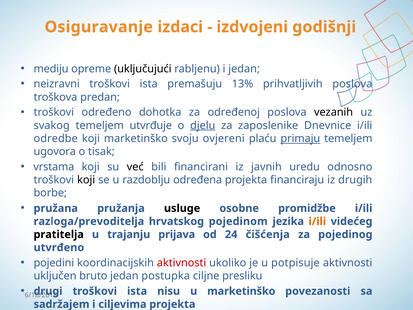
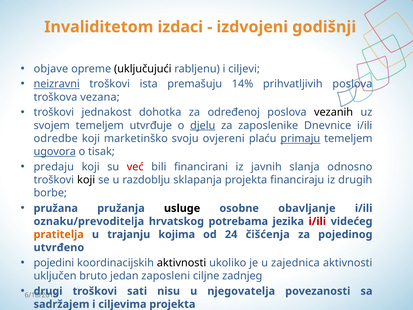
Osiguravanje: Osiguravanje -> Invaliditetom (99, 27)
mediju: mediju -> objave (51, 69)
i jedan: jedan -> ciljevi (244, 69)
neizravni underline: none -> present (57, 84)
13%: 13% -> 14% (243, 84)
predan: predan -> vezana (100, 97)
određeno: određeno -> jednakost (107, 112)
svakog: svakog -> svojem (52, 125)
ugovora underline: none -> present (55, 151)
vrstama: vrstama -> predaju (54, 167)
već colour: black -> red (135, 167)
uredu: uredu -> slanja (304, 167)
određena: određena -> sklapanja (198, 180)
promidžbe: promidžbe -> obavljanje (307, 208)
razloga/prevoditelja: razloga/prevoditelja -> oznaku/prevoditelja (89, 221)
pojedinom: pojedinom -> potrebama (238, 221)
i/ili colour: orange -> red (317, 221)
pratitelja colour: black -> orange (59, 234)
prijava: prijava -> kojima (177, 234)
aktivnosti colour: red -> black (182, 263)
potpisuje: potpisuje -> zajednica (295, 263)
postupka: postupka -> zaposleni (166, 276)
presliku: presliku -> zadnjeg (242, 276)
ista: ista -> sati (137, 291)
u marketinško: marketinško -> njegovatelja (241, 291)
